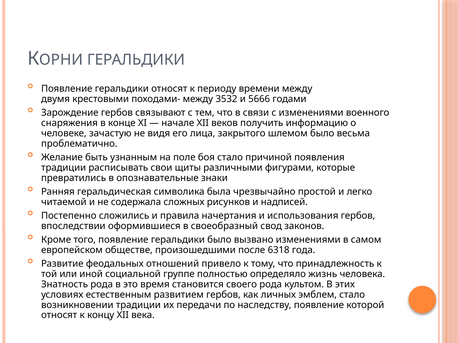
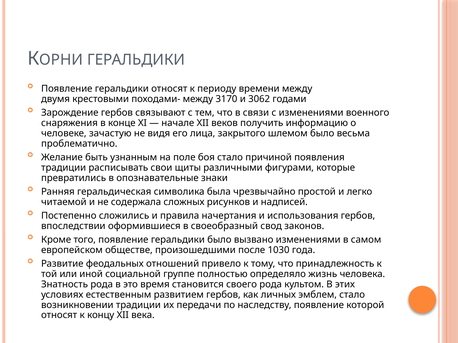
3532: 3532 -> 3170 (226, 99)
5666: 5666 -> 3062 (259, 99)
6318: 6318 -> 1030 (279, 250)
